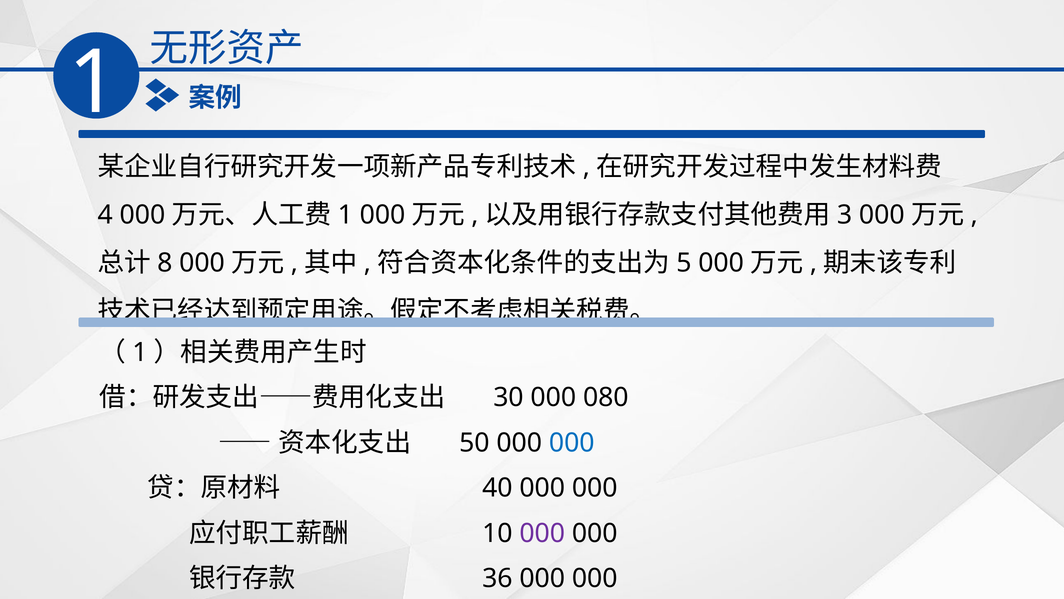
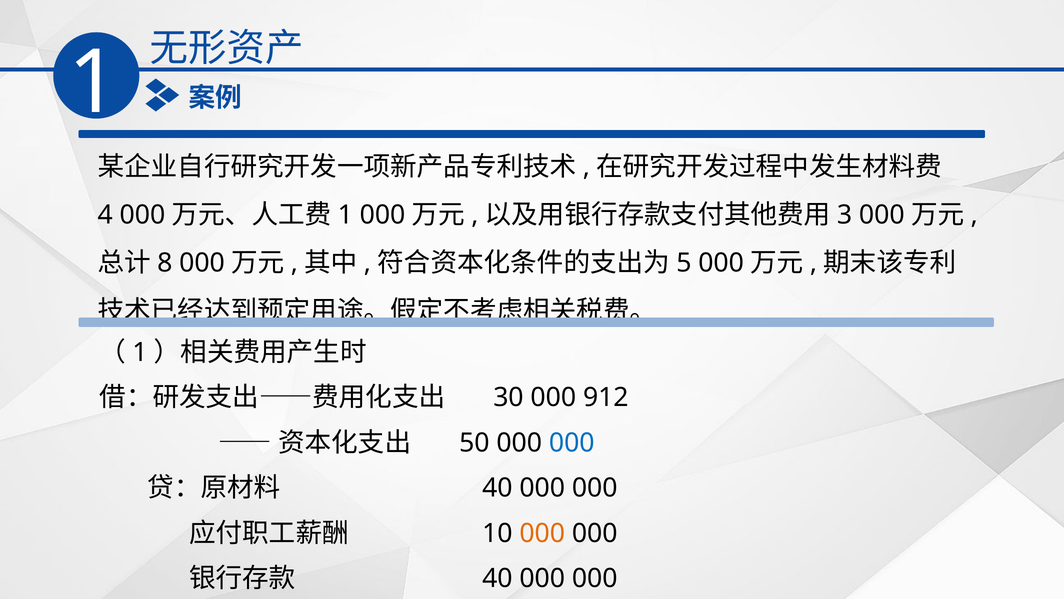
080: 080 -> 912 (606, 397)
000 colour: purple -> orange (542, 533)
36: 36 -> 40 (497, 578)
